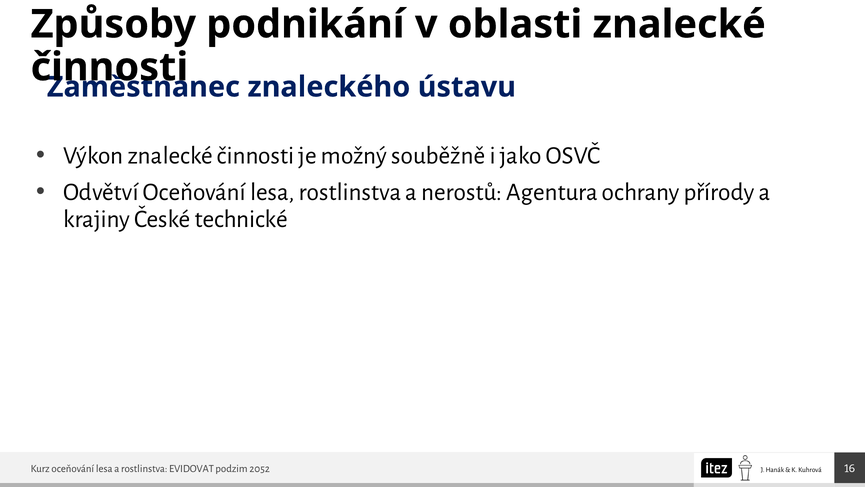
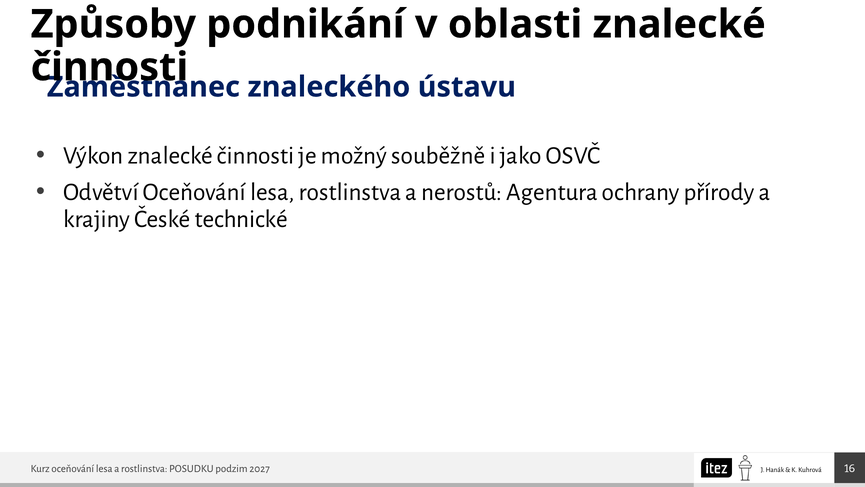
EVIDOVAT: EVIDOVAT -> POSUDKU (191, 468)
2052: 2052 -> 2027 (260, 468)
